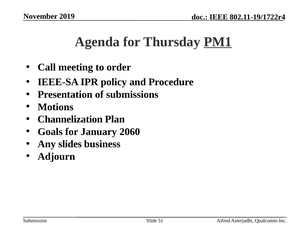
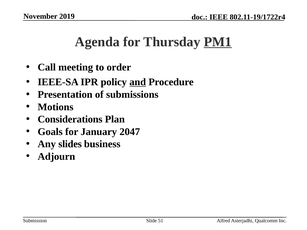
and underline: none -> present (138, 82)
Channelization: Channelization -> Considerations (70, 119)
2060: 2060 -> 2047 (130, 132)
